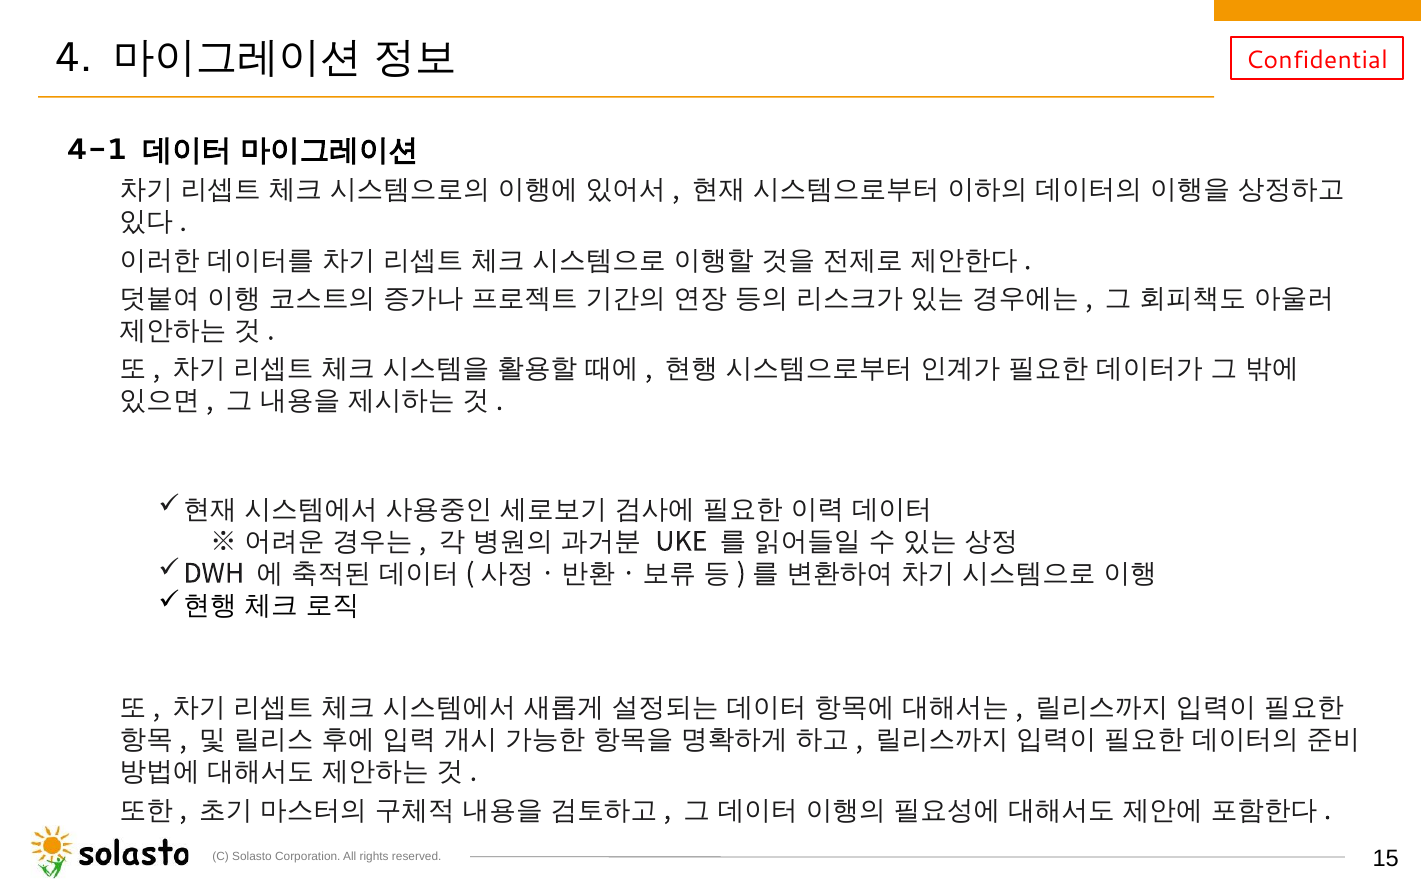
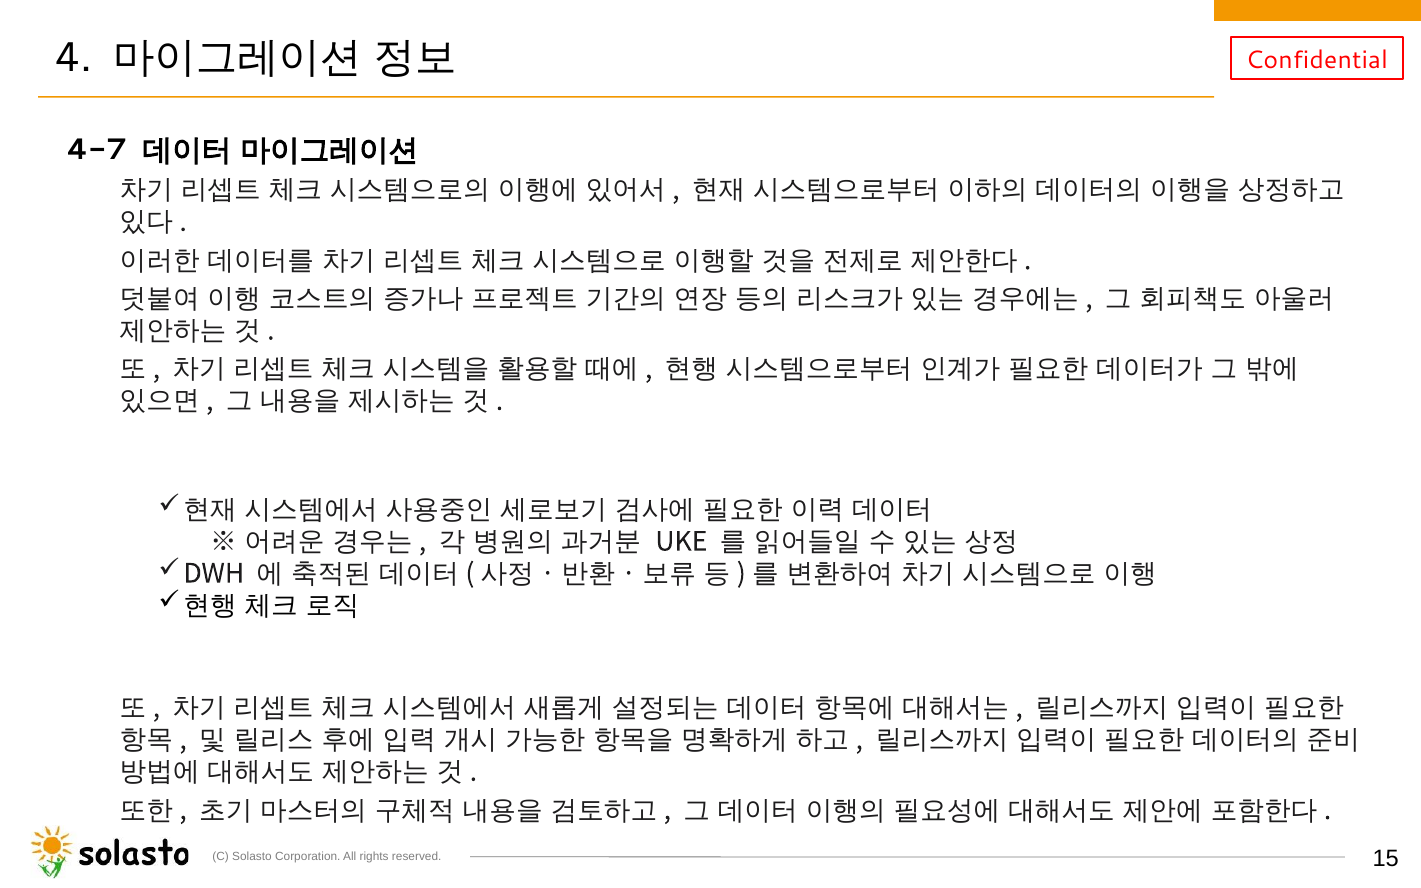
4-1: 4-1 -> 4-7 (97, 150)
